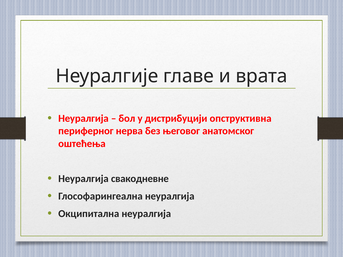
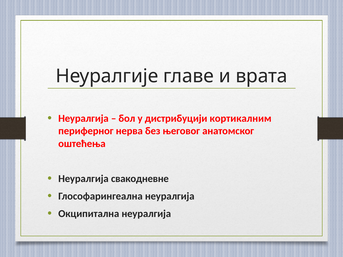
oпструктивнa: oпструктивнa -> кортикалним (241, 119)
